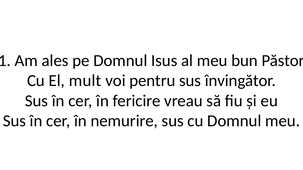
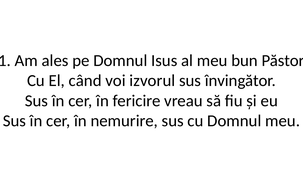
mult: mult -> când (85, 81)
pentru: pentru -> izvorul (152, 81)
